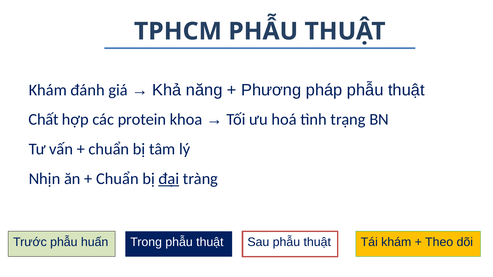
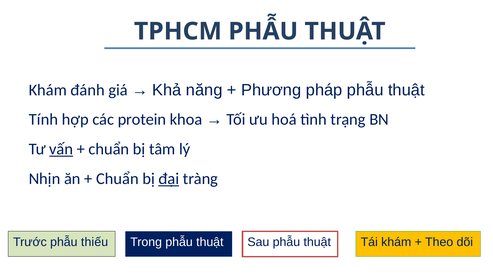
Chất: Chất -> Tính (43, 120)
vấn underline: none -> present (61, 149)
huấn: huấn -> thiếu (95, 242)
